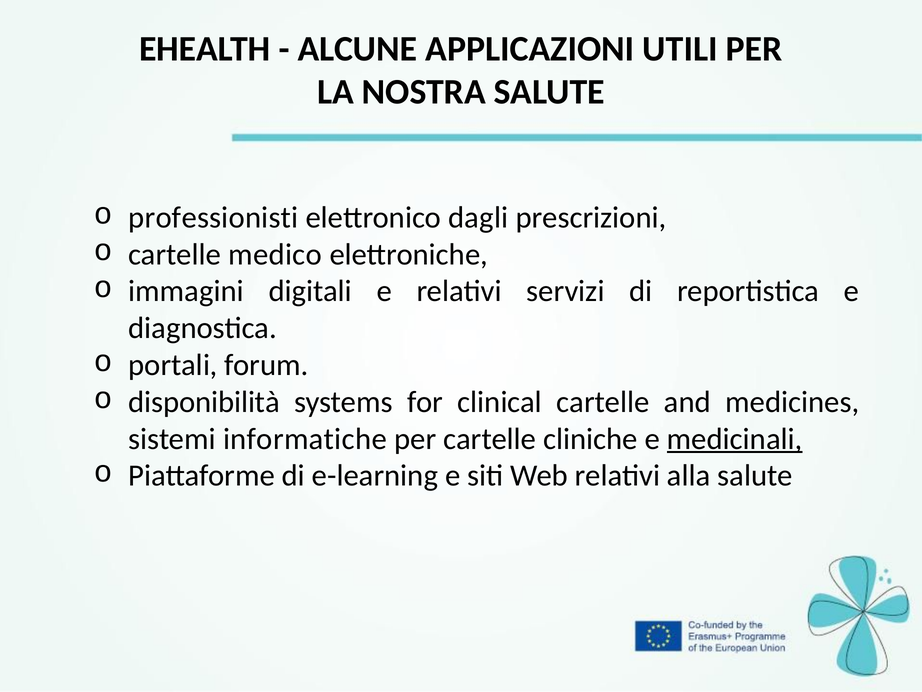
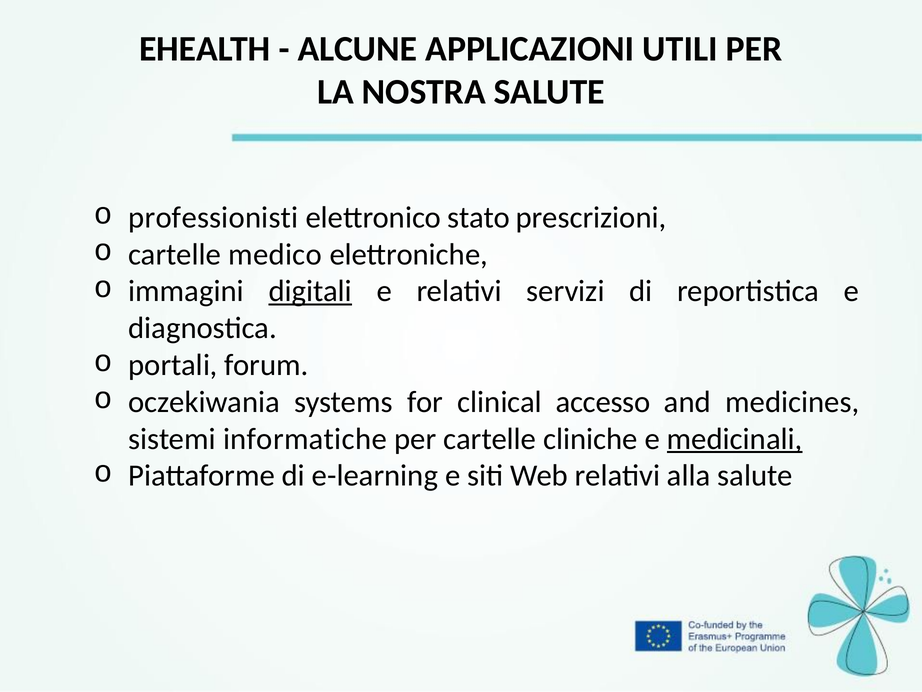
dagli: dagli -> stato (479, 217)
digitali underline: none -> present (310, 291)
disponibilità: disponibilità -> oczekiwania (204, 402)
clinical cartelle: cartelle -> accesso (603, 402)
